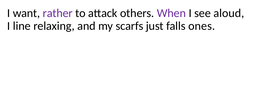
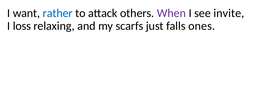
rather colour: purple -> blue (58, 13)
aloud: aloud -> invite (229, 13)
line: line -> loss (22, 26)
